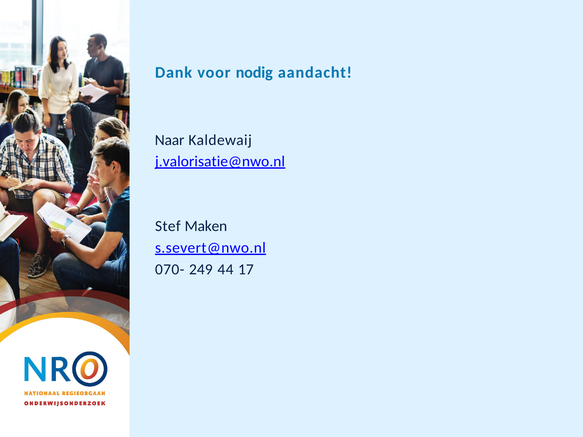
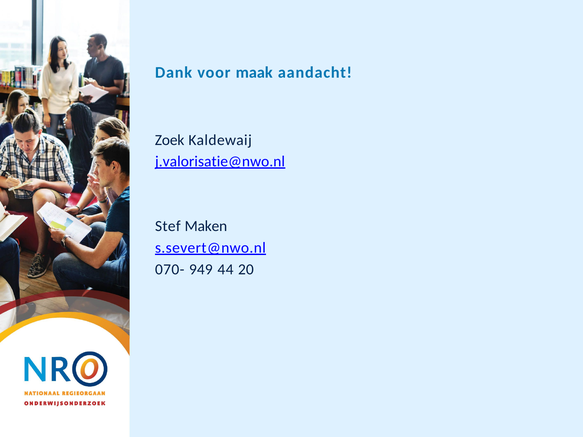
nodig: nodig -> maak (254, 73)
Naar: Naar -> Zoek (170, 140)
249: 249 -> 949 (201, 270)
17: 17 -> 20 (246, 270)
